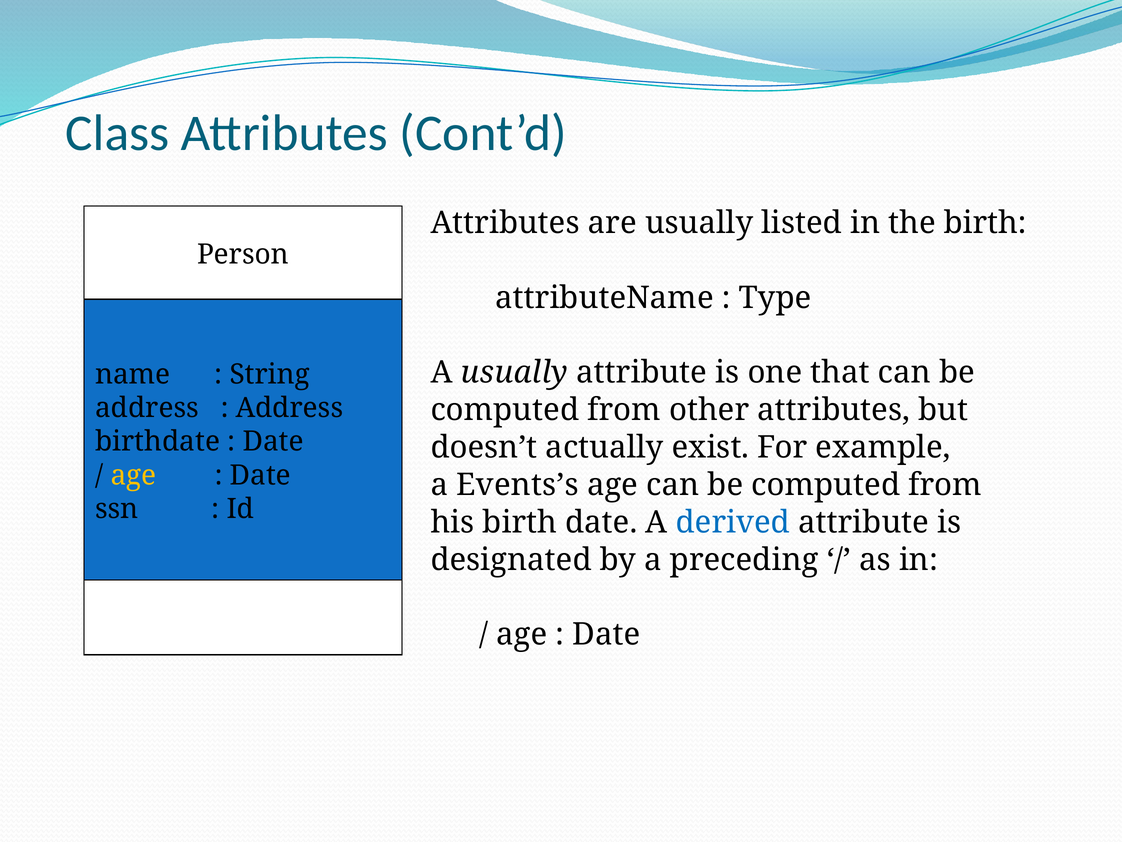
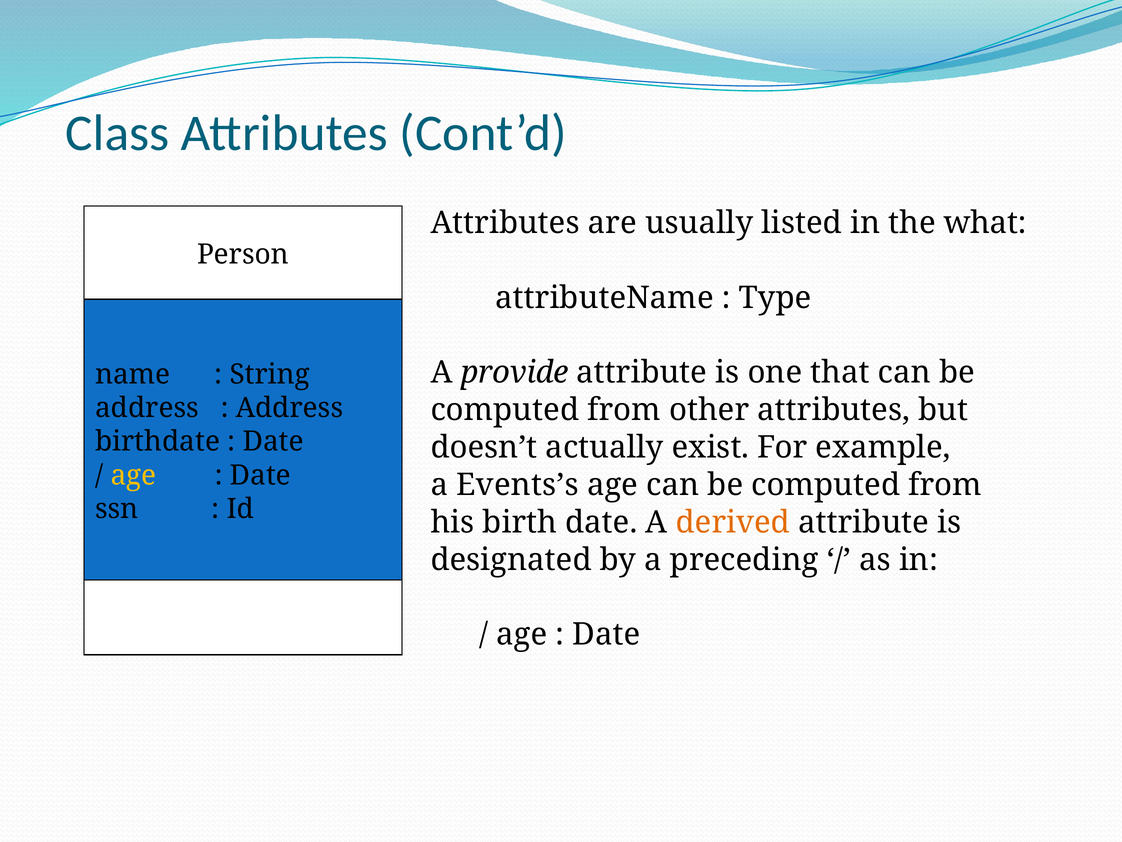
the birth: birth -> what (985, 223)
A usually: usually -> provide (515, 372)
derived colour: blue -> orange (733, 522)
